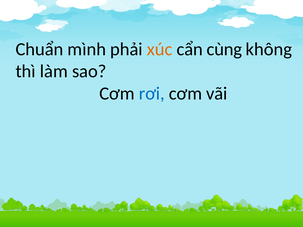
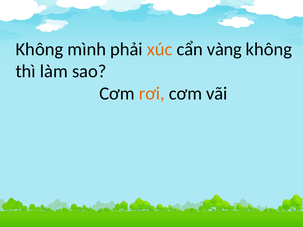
Chuẩn: Chuẩn -> Không (39, 49)
cùng: cùng -> vàng (224, 49)
rơi colour: blue -> orange (152, 94)
